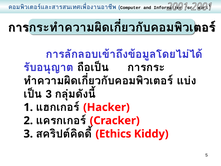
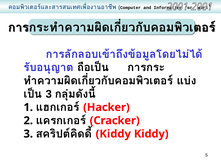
Ethics: Ethics -> Kiddy (113, 134)
